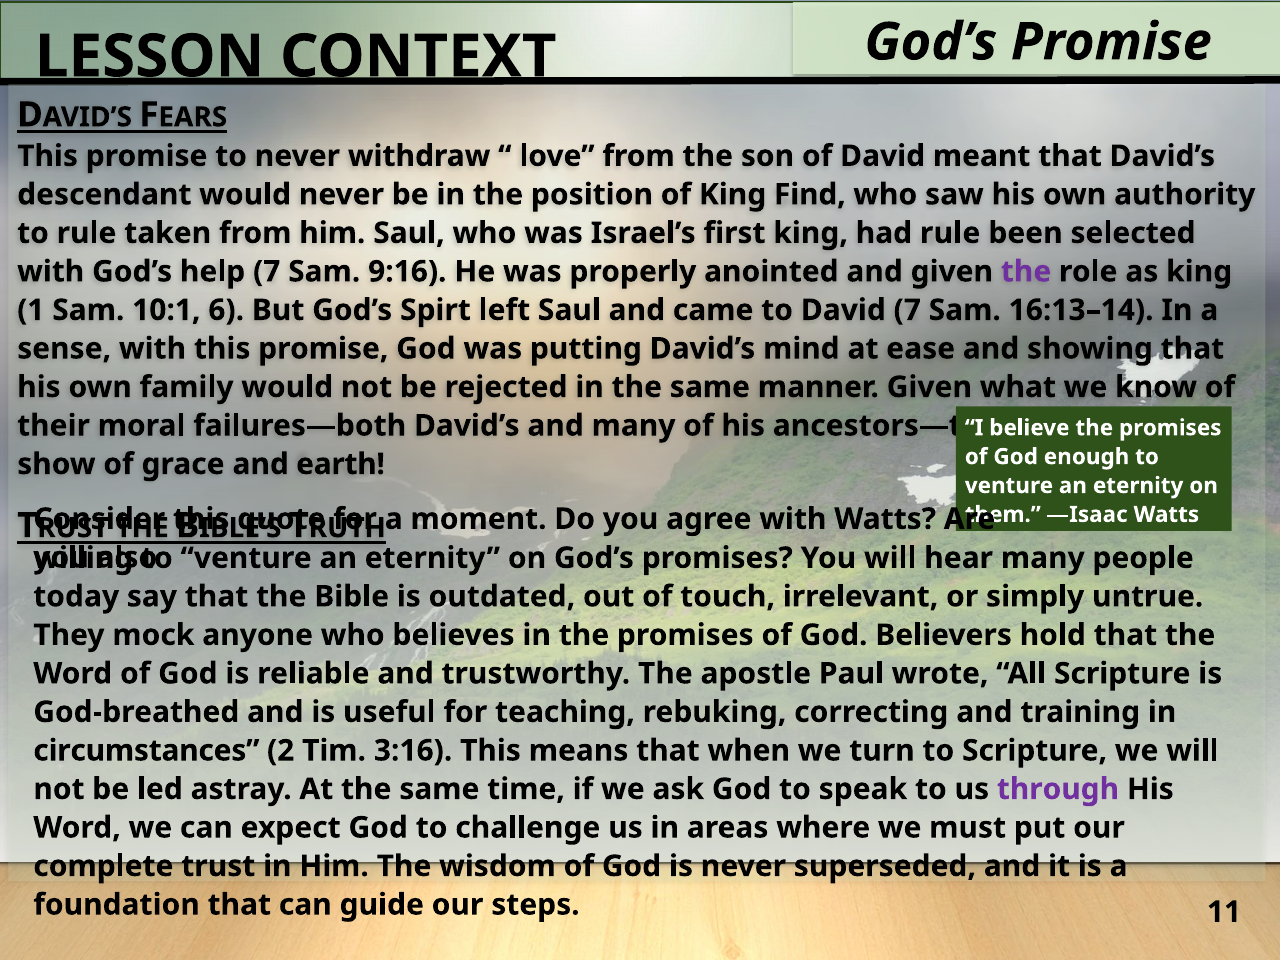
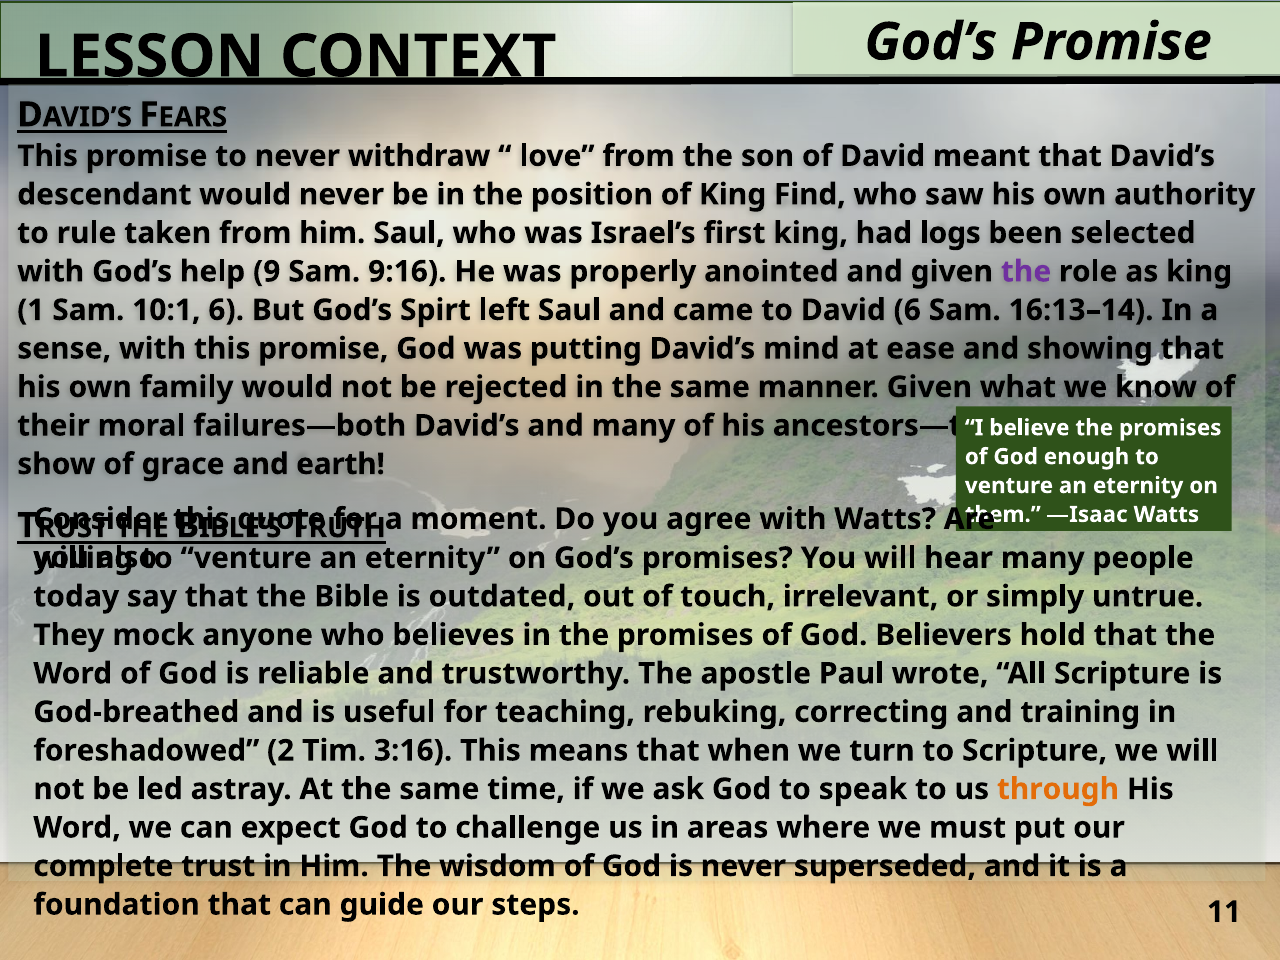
had rule: rule -> logs (950, 233)
help 7: 7 -> 9 (267, 272)
David 7: 7 -> 6 (907, 310)
circumstances: circumstances -> foreshadowed (146, 751)
through colour: purple -> orange (1058, 789)
